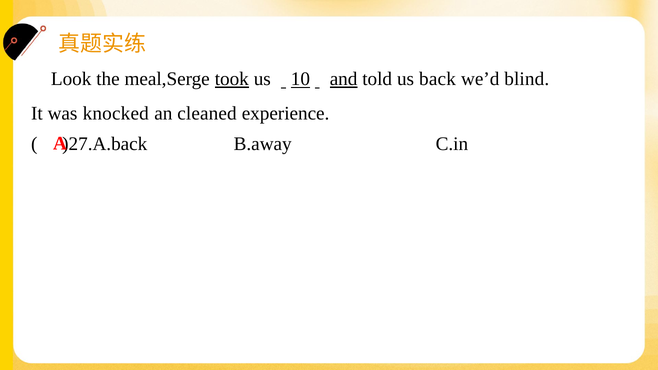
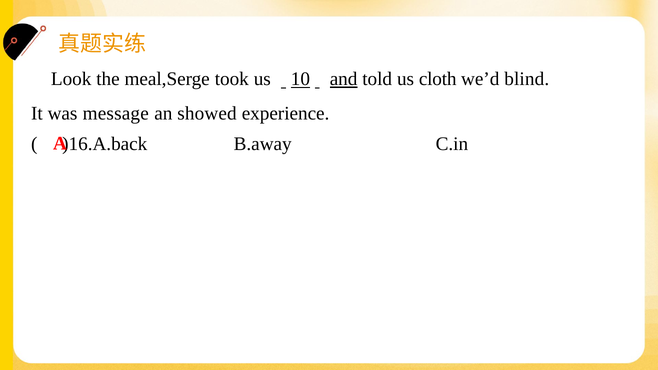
took underline: present -> none (232, 79)
back: back -> cloth (438, 79)
knocked: knocked -> message (116, 113)
cleaned: cleaned -> showed (207, 113)
)27.A.back: )27.A.back -> )16.A.back (105, 144)
